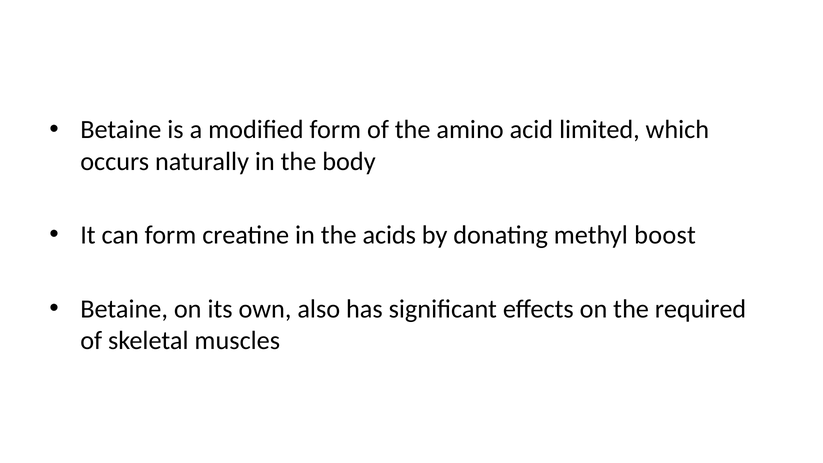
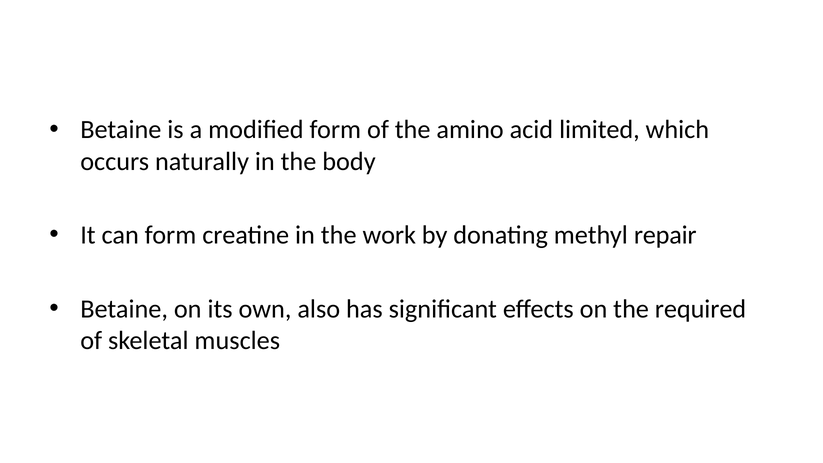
acids: acids -> work (389, 235)
boost: boost -> repair (665, 235)
